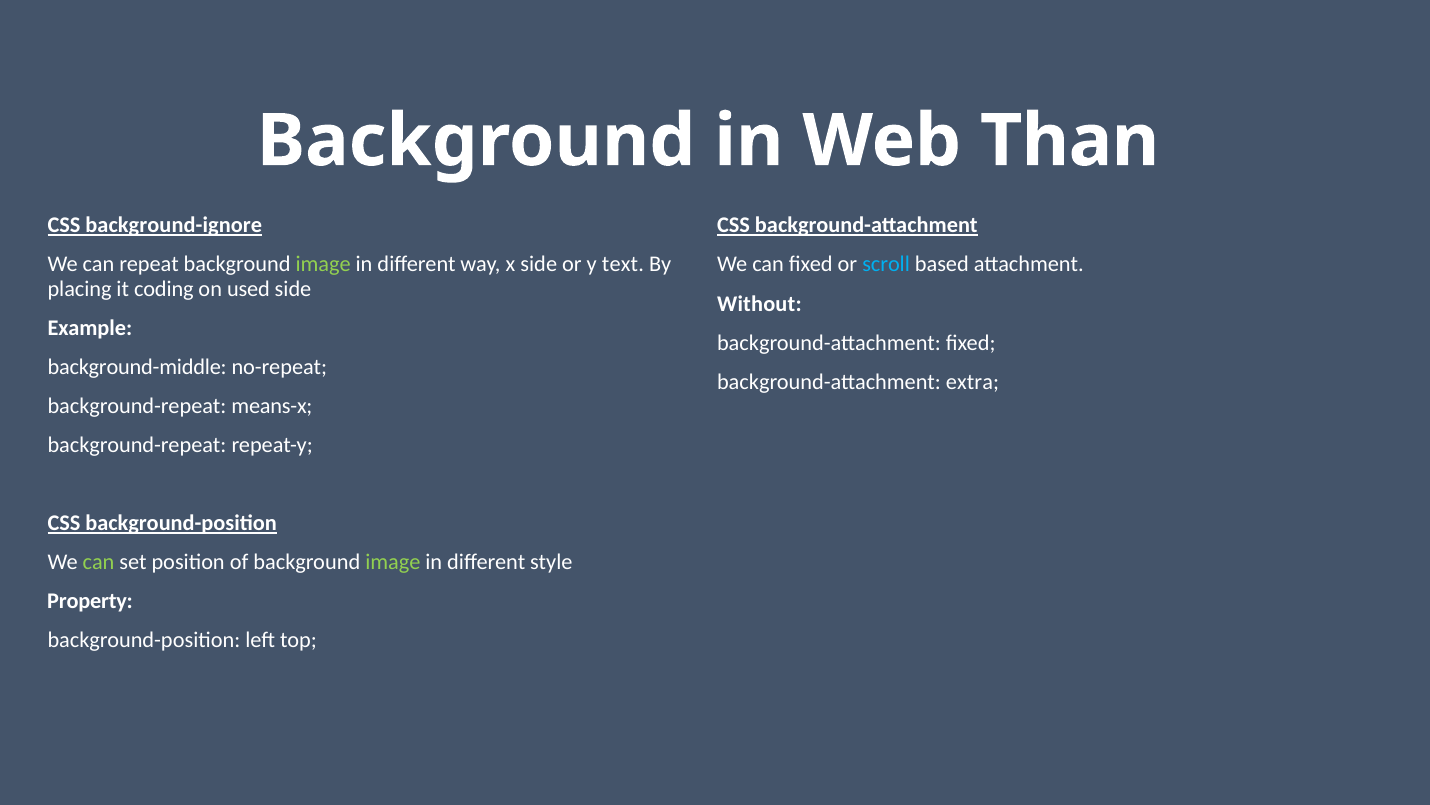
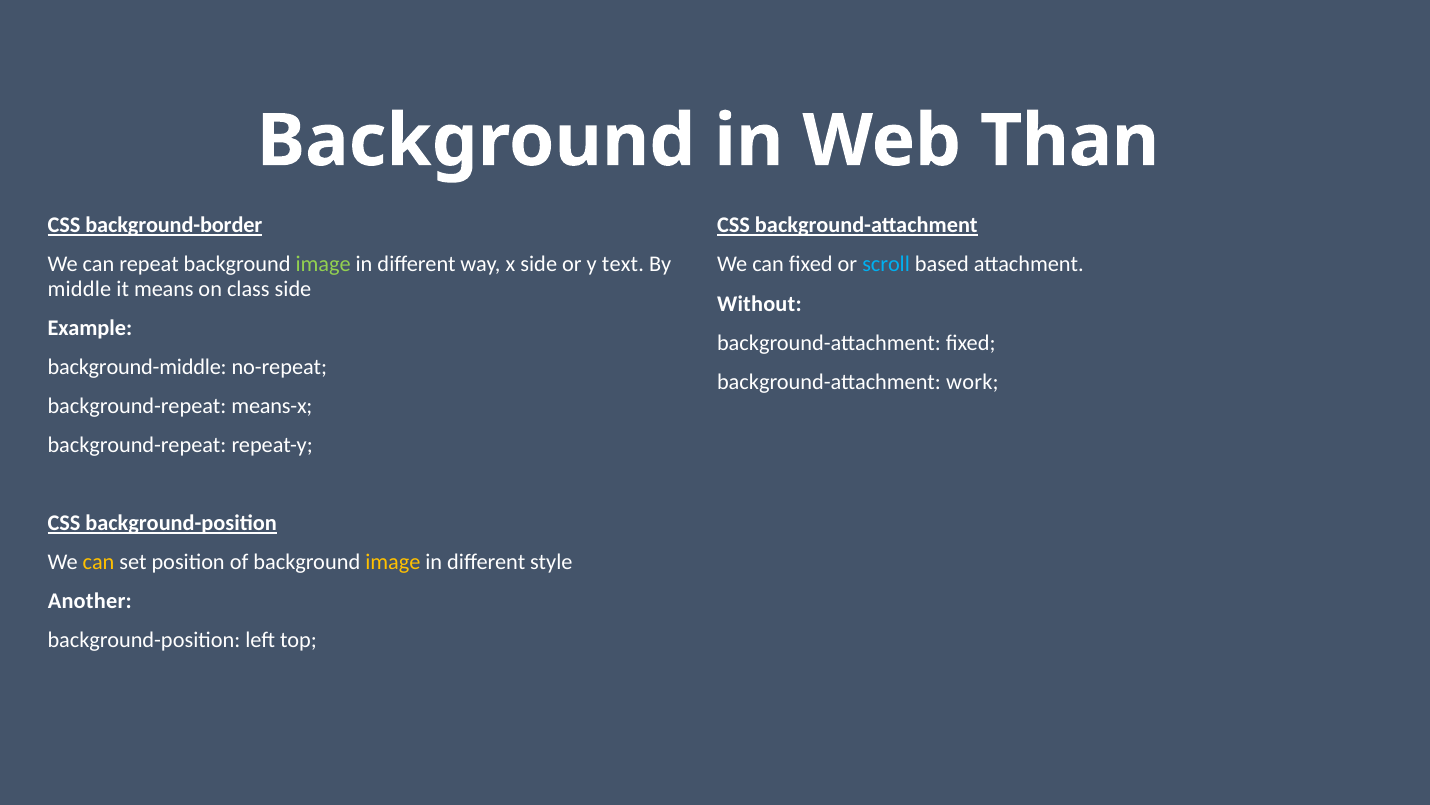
background-ignore: background-ignore -> background-border (174, 225)
placing: placing -> middle (79, 288)
coding: coding -> means (164, 288)
used: used -> class (248, 288)
extra: extra -> work (972, 382)
can colour: light green -> yellow (99, 562)
image colour: light green -> yellow (393, 562)
Property: Property -> Another (90, 601)
